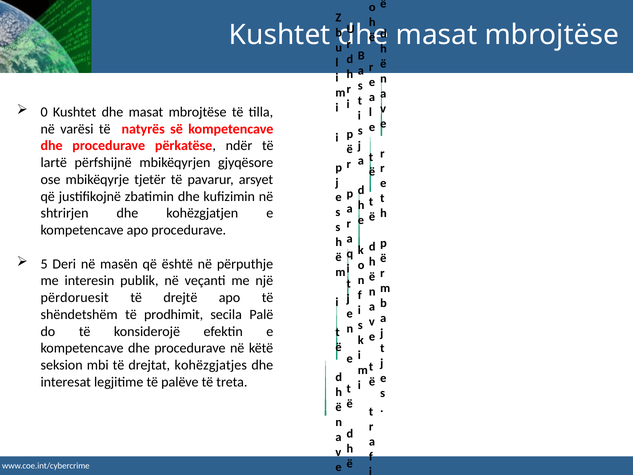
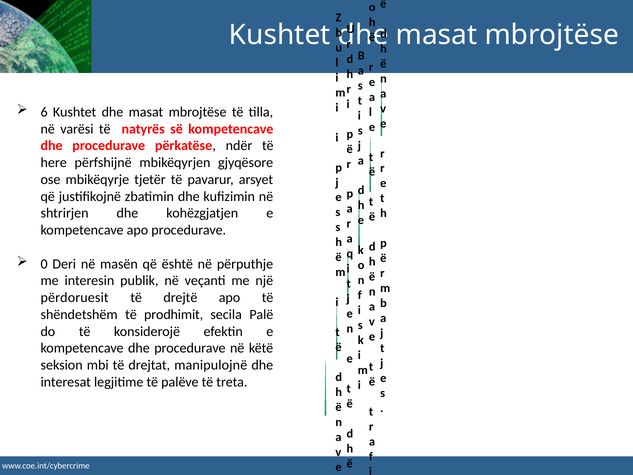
0: 0 -> 6 (44, 112)
lartë: lartë -> here (54, 163)
5: 5 -> 0 (44, 264)
kohëzgjatjes: kohëzgjatjes -> manipulojnë (211, 365)
